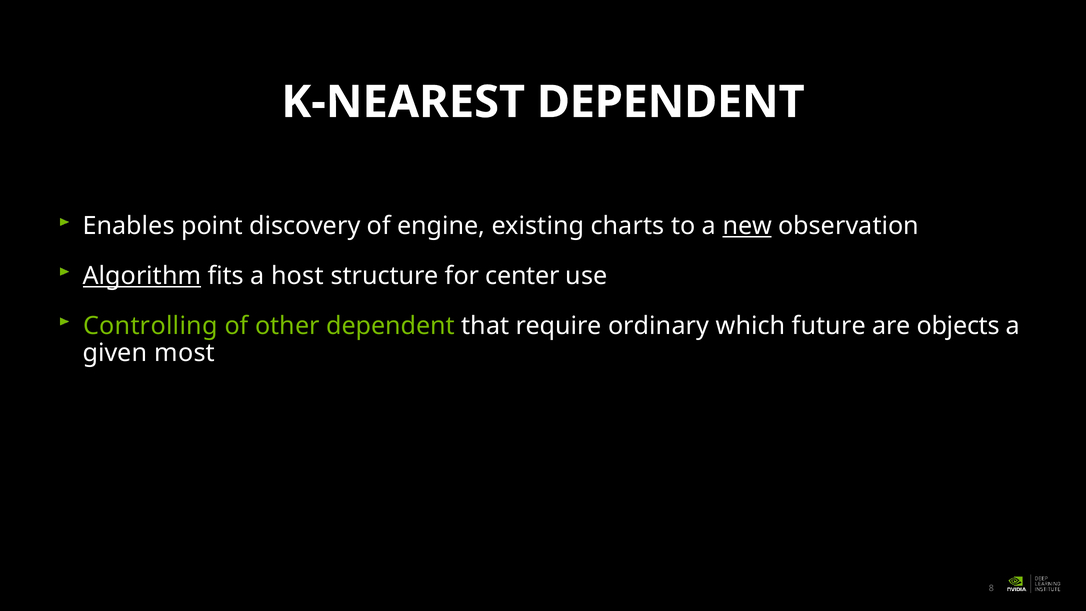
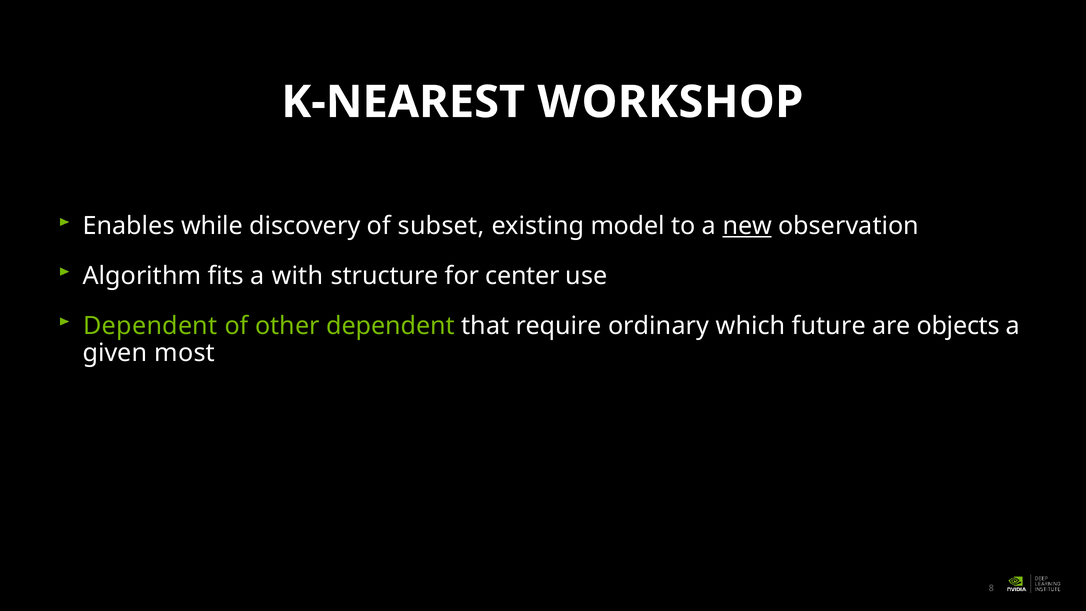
K-NEAREST DEPENDENT: DEPENDENT -> WORKSHOP (670, 102)
point: point -> while (212, 226)
engine: engine -> subset (441, 226)
charts: charts -> model (628, 226)
Algorithm underline: present -> none (142, 276)
host: host -> with (297, 276)
Controlling: Controlling -> Dependent (150, 326)
